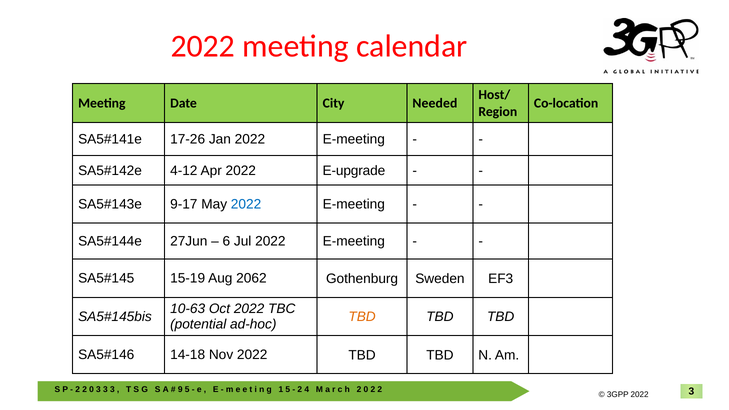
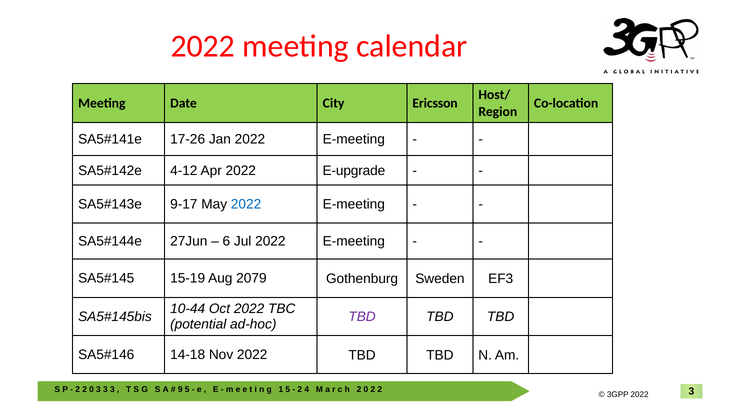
Needed: Needed -> Ericsson (435, 103)
2062: 2062 -> 2079 (251, 278)
10-63: 10-63 -> 10-44 (188, 309)
TBD colour: orange -> purple (362, 317)
